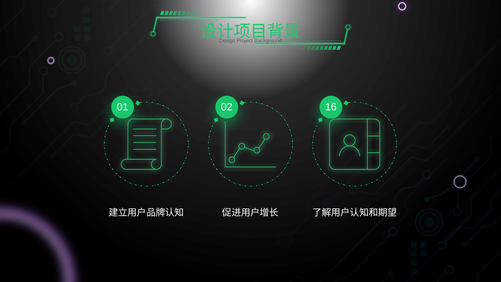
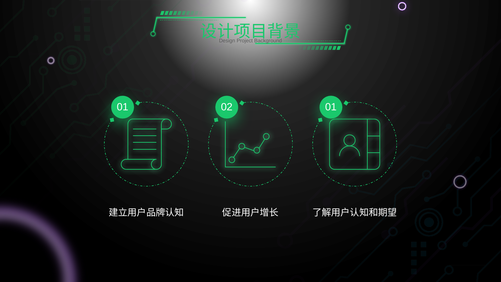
02 16: 16 -> 01 (331, 107)
